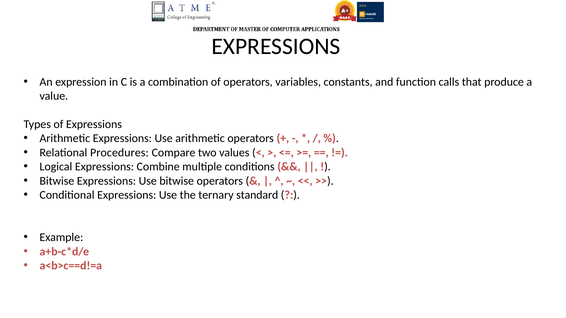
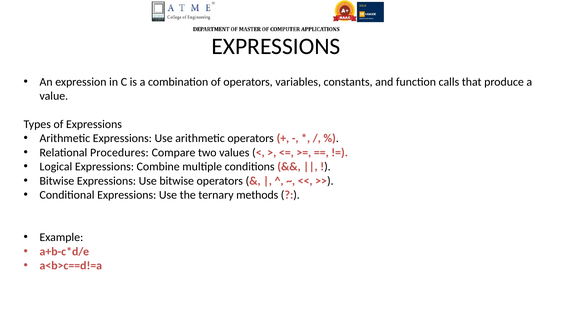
standard: standard -> methods (257, 195)
